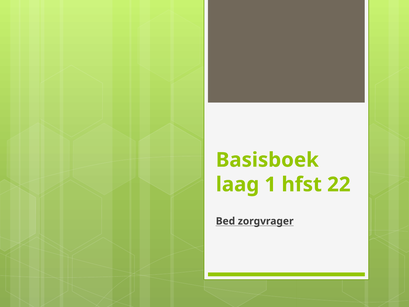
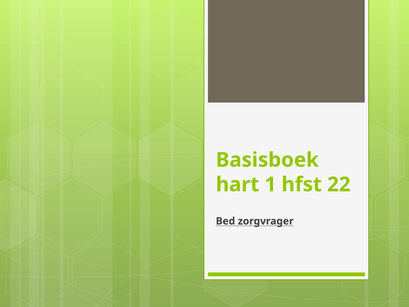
laag: laag -> hart (238, 184)
